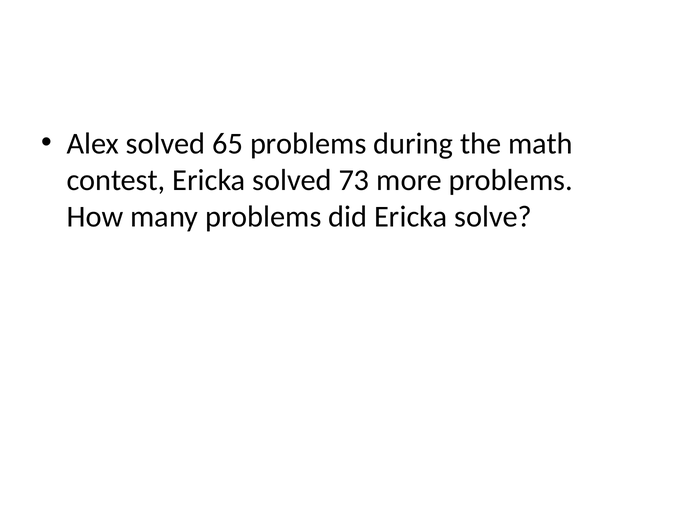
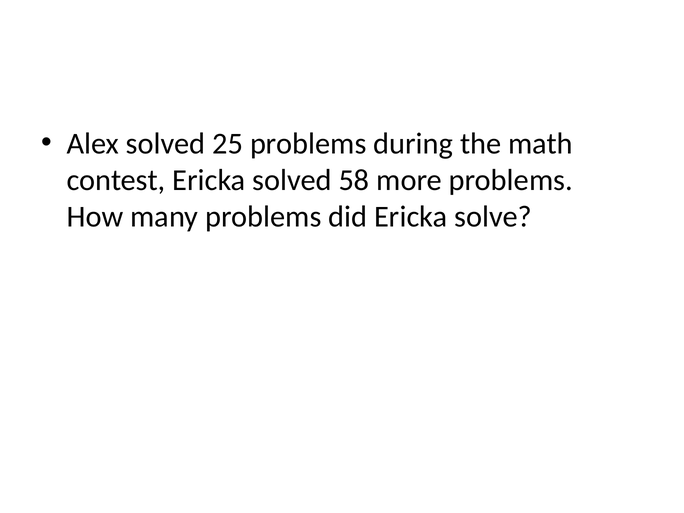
65: 65 -> 25 (228, 143)
73: 73 -> 58 (354, 180)
